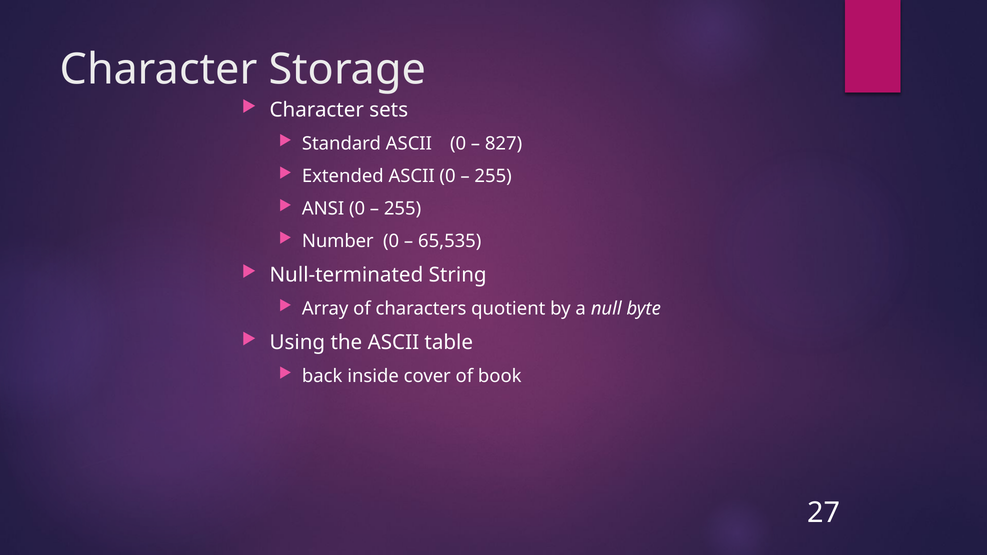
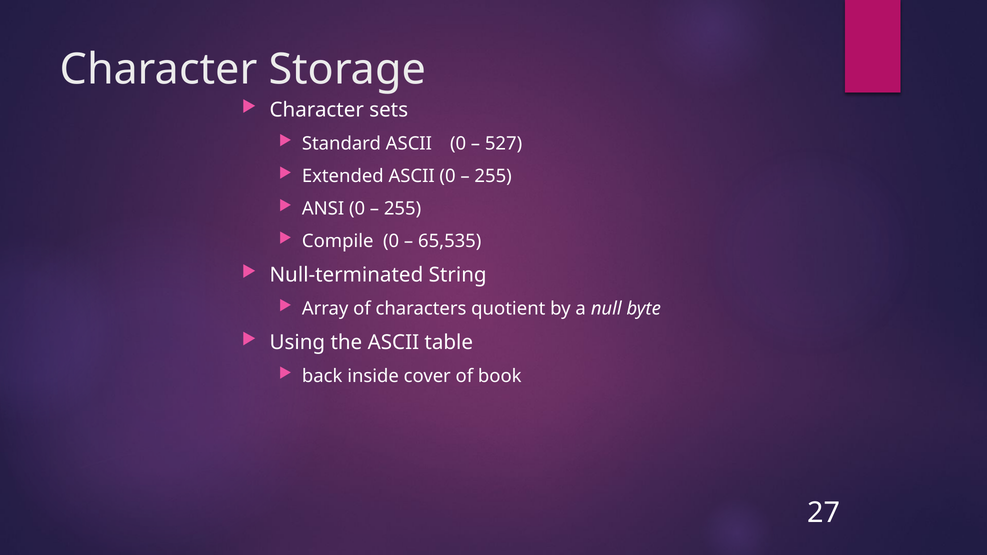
827: 827 -> 527 (504, 144)
Number: Number -> Compile (338, 241)
